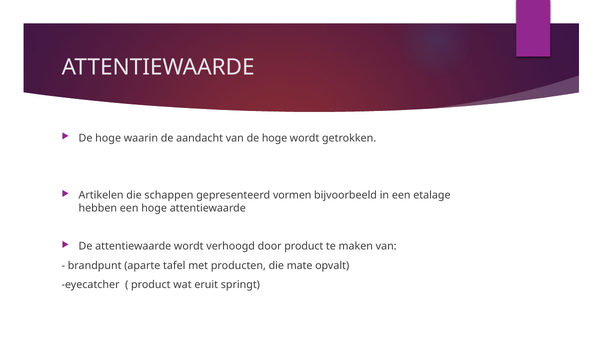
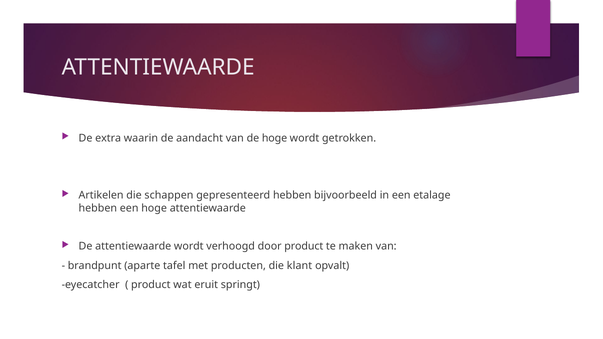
hoge: hoge -> extra (108, 138)
gepresenteerd vormen: vormen -> hebben (292, 195)
mate: mate -> klant (300, 266)
